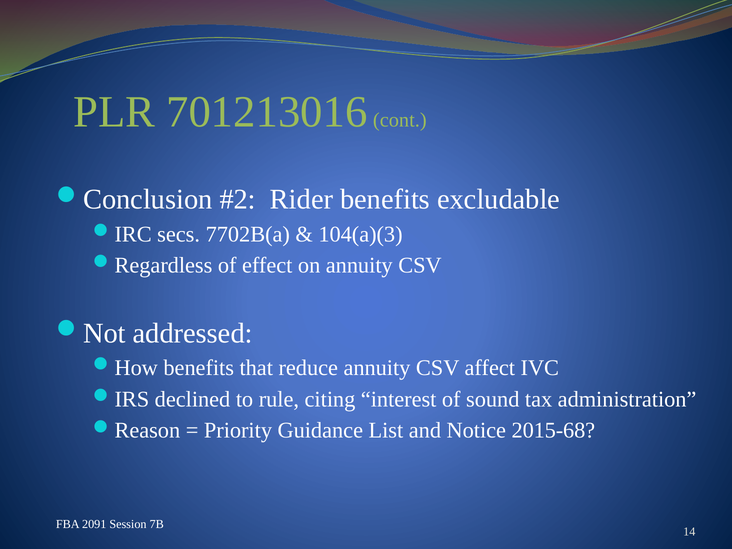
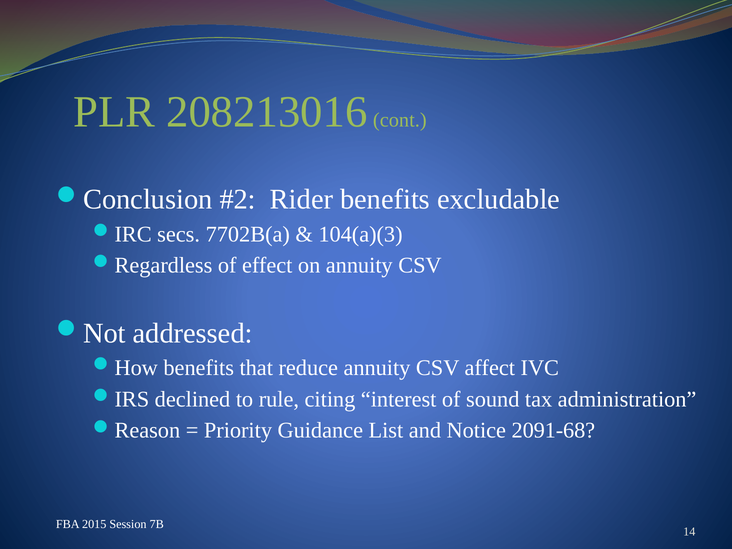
701213016: 701213016 -> 208213016 (267, 112)
2015-68: 2015-68 -> 2091-68 (553, 431)
2091: 2091 -> 2015 (94, 524)
